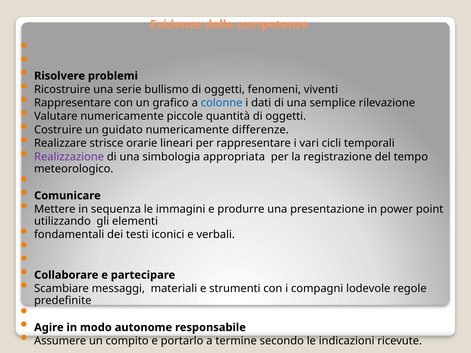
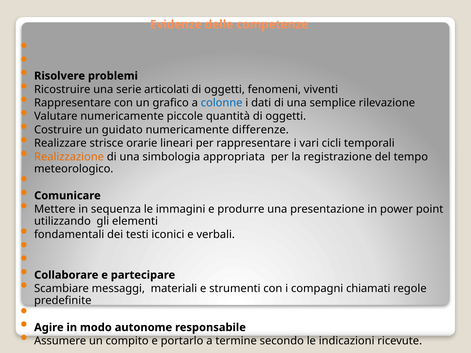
bullismo: bullismo -> articolati (167, 89)
Realizzazione colour: purple -> orange (69, 157)
lodevole: lodevole -> chiamati (368, 289)
